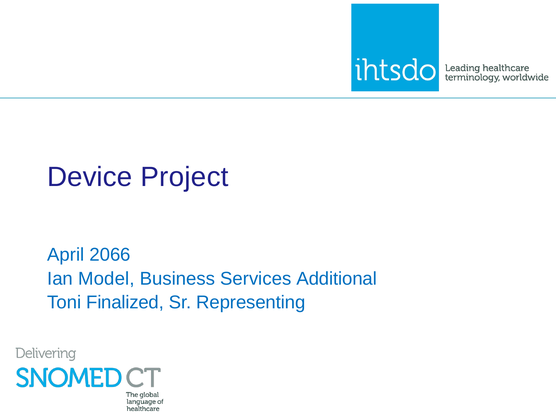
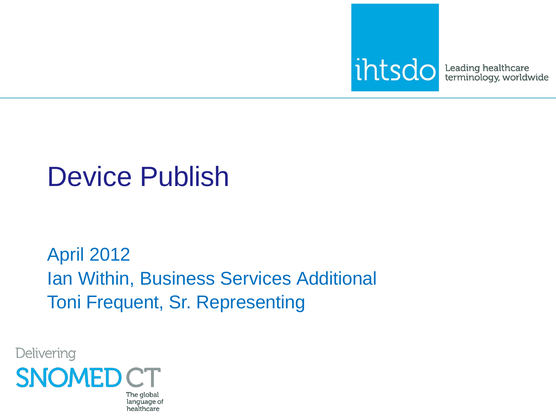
Project: Project -> Publish (185, 177)
2066: 2066 -> 2012 (110, 255)
Model: Model -> Within (106, 279)
Finalized: Finalized -> Frequent (125, 302)
